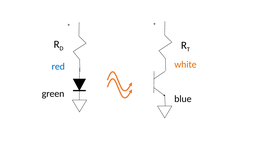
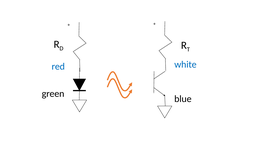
white colour: orange -> blue (185, 64)
